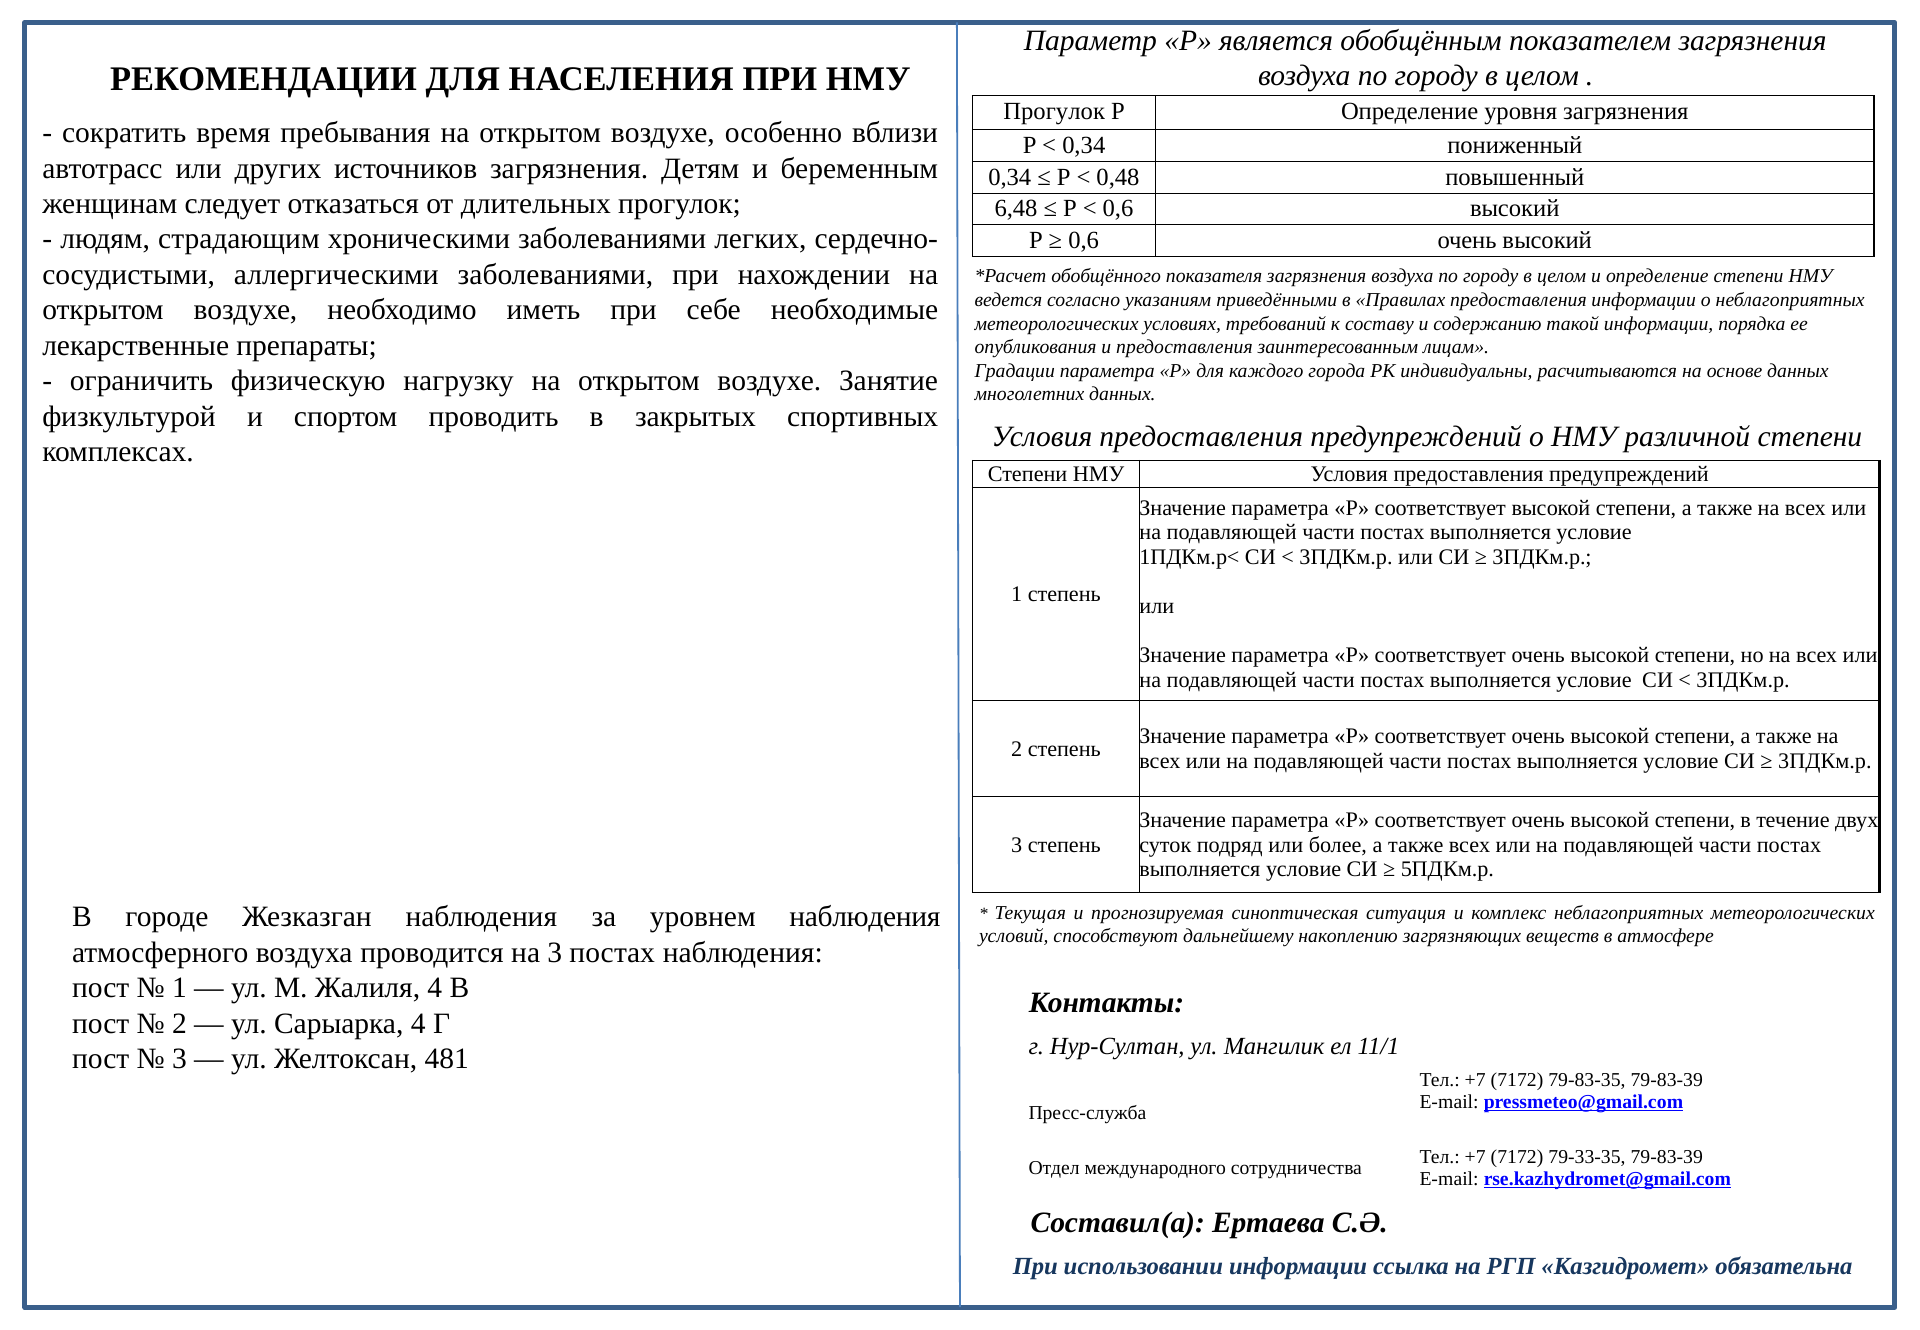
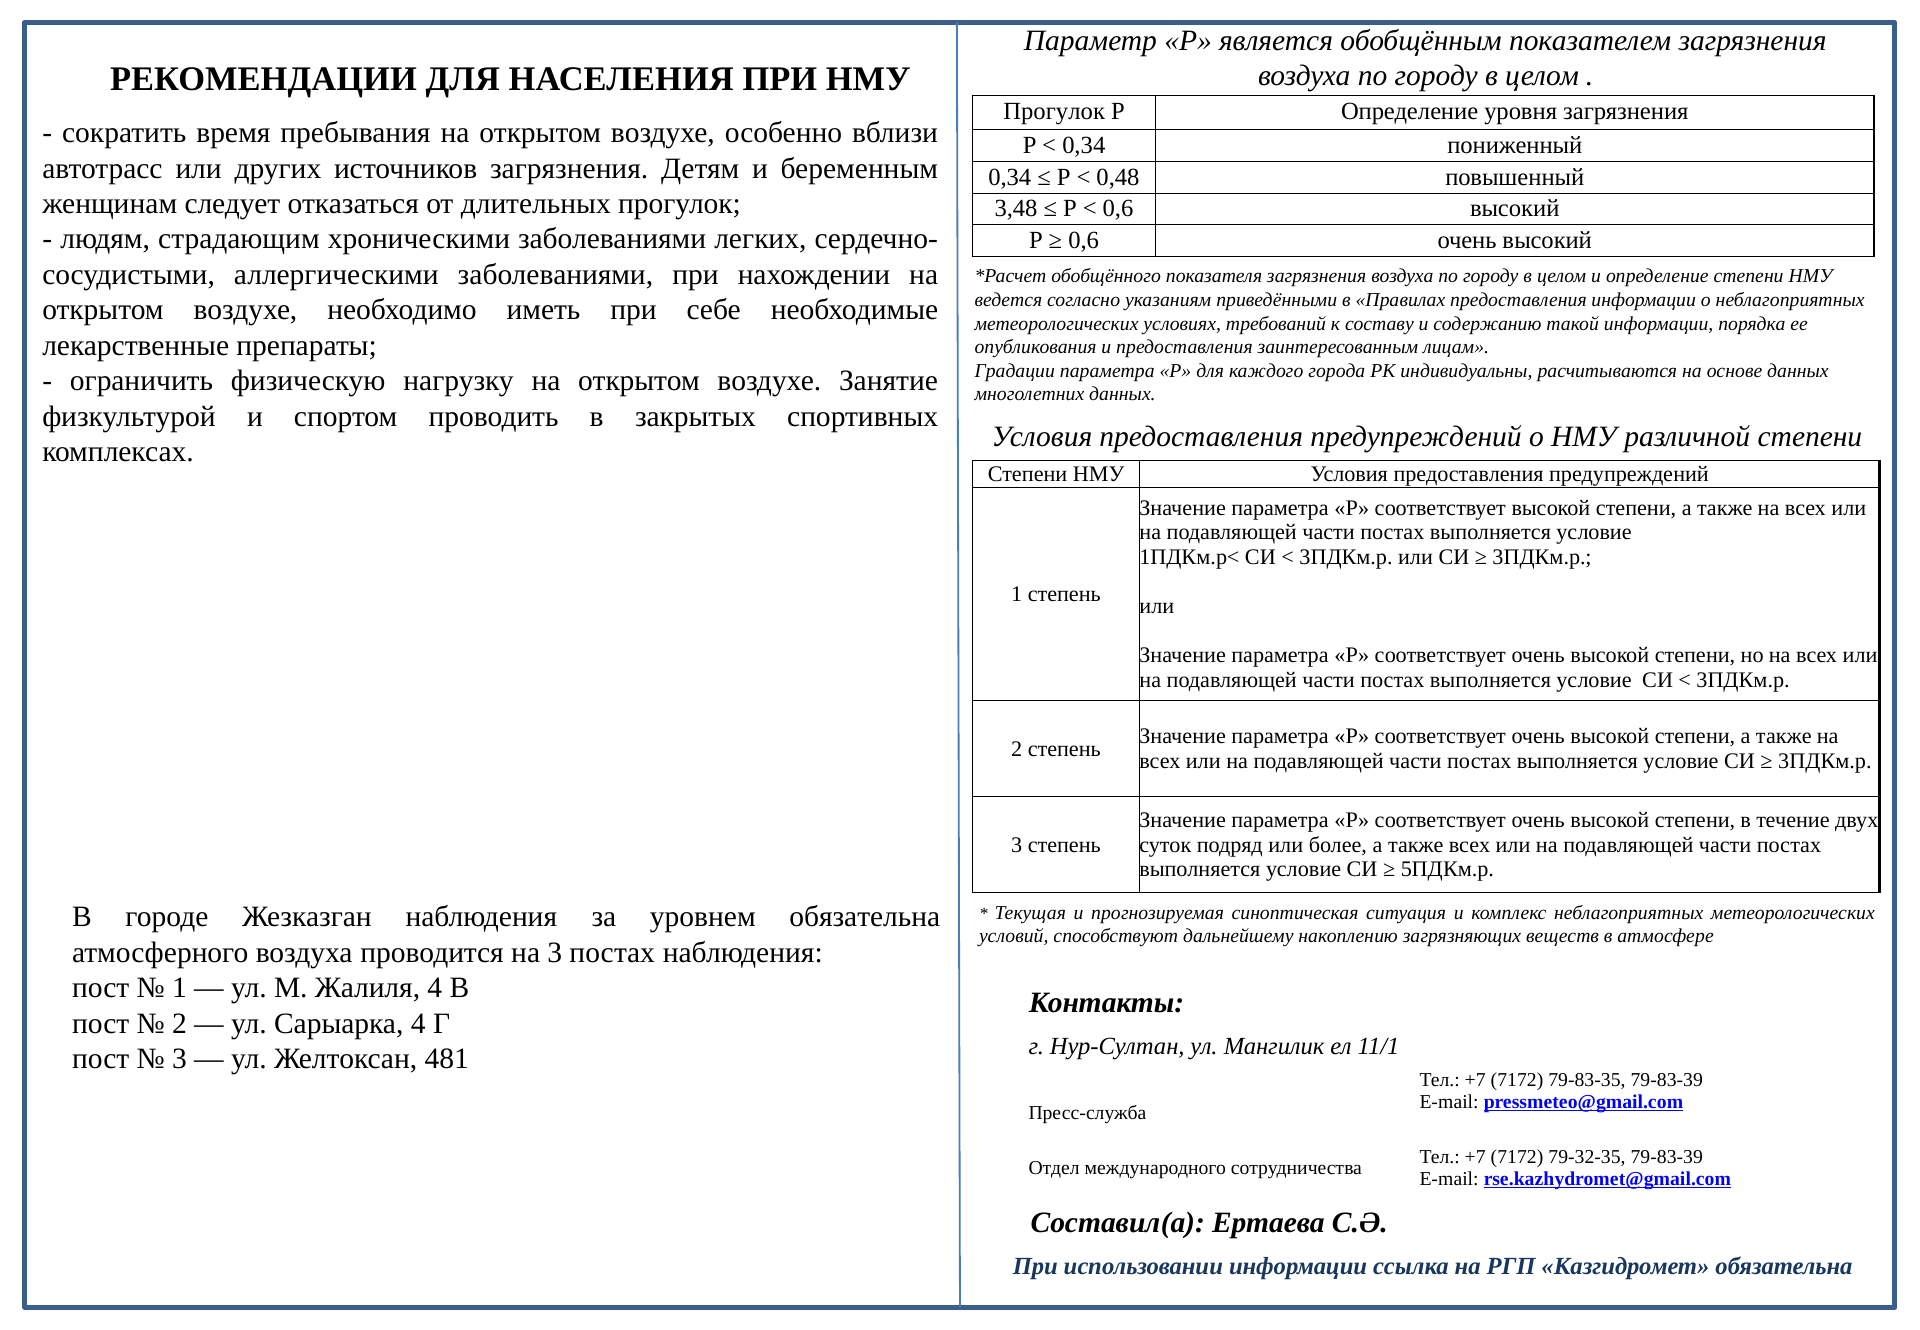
6,48: 6,48 -> 3,48 (1016, 209)
уровнем наблюдения: наблюдения -> обязательна (865, 916)
79-33-35: 79-33-35 -> 79-32-35 (1587, 1156)
